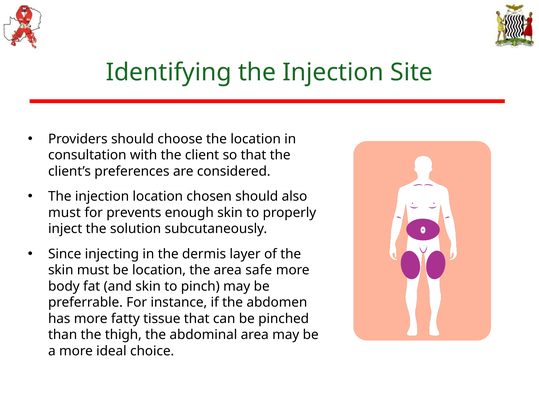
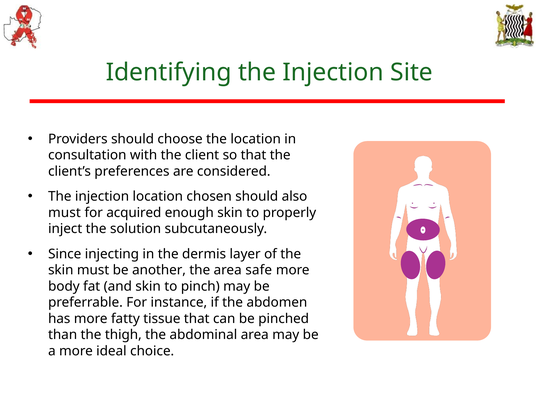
prevents: prevents -> acquired (134, 213)
be location: location -> another (159, 270)
